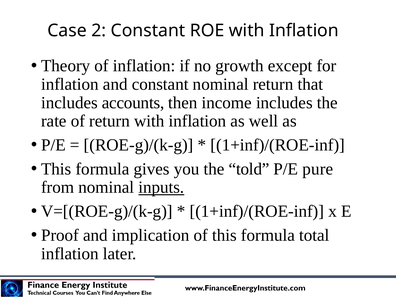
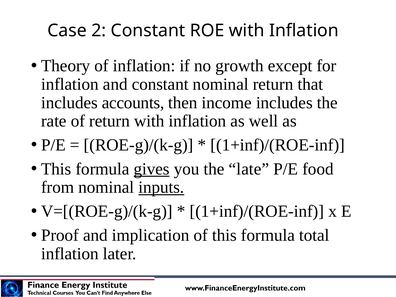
gives underline: none -> present (152, 169)
told: told -> late (249, 169)
pure: pure -> food (318, 169)
